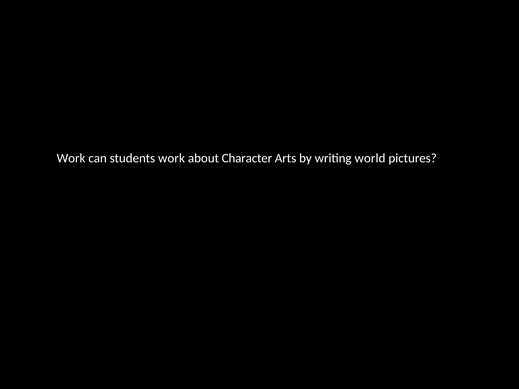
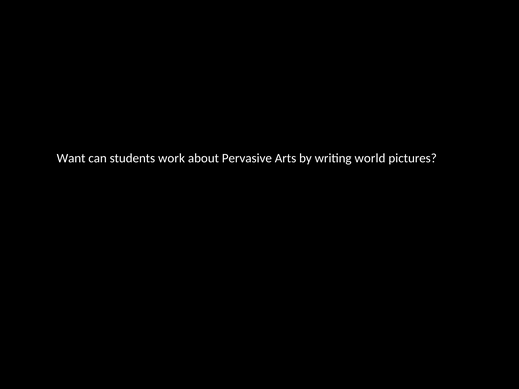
Work: Work -> Want (71, 158)
Character: Character -> Pervasive (247, 158)
